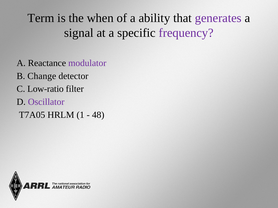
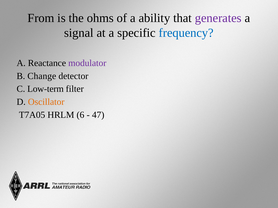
Term: Term -> From (41, 18)
when: when -> ohms (100, 18)
frequency colour: purple -> blue (186, 33)
Low-ratio: Low-ratio -> Low-term (45, 89)
Oscillator colour: purple -> orange (46, 102)
1: 1 -> 6 (80, 115)
48: 48 -> 47 (98, 115)
